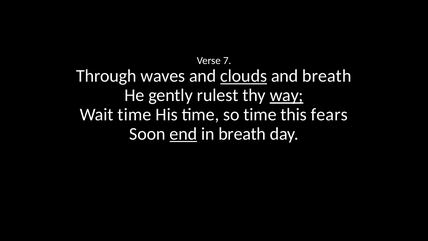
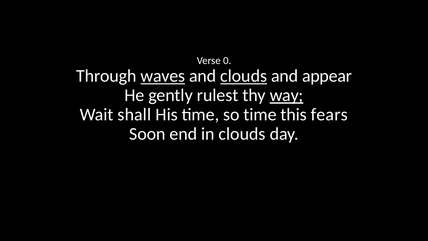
7: 7 -> 0 (227, 61)
waves underline: none -> present (163, 76)
and breath: breath -> appear (327, 76)
Wait time: time -> shall (134, 114)
end underline: present -> none (183, 134)
in breath: breath -> clouds (242, 134)
